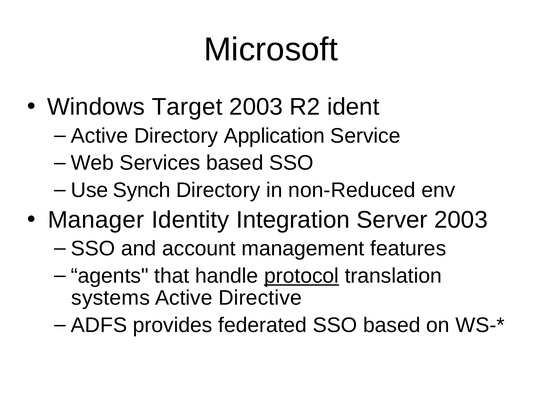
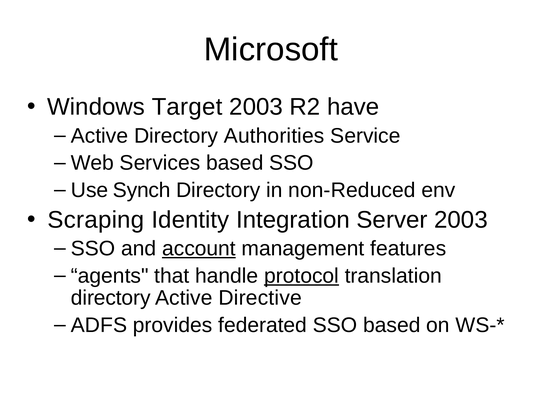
ident: ident -> have (353, 107)
Application: Application -> Authorities (274, 136)
Manager: Manager -> Scraping (96, 220)
account underline: none -> present (199, 249)
systems: systems -> directory (111, 298)
